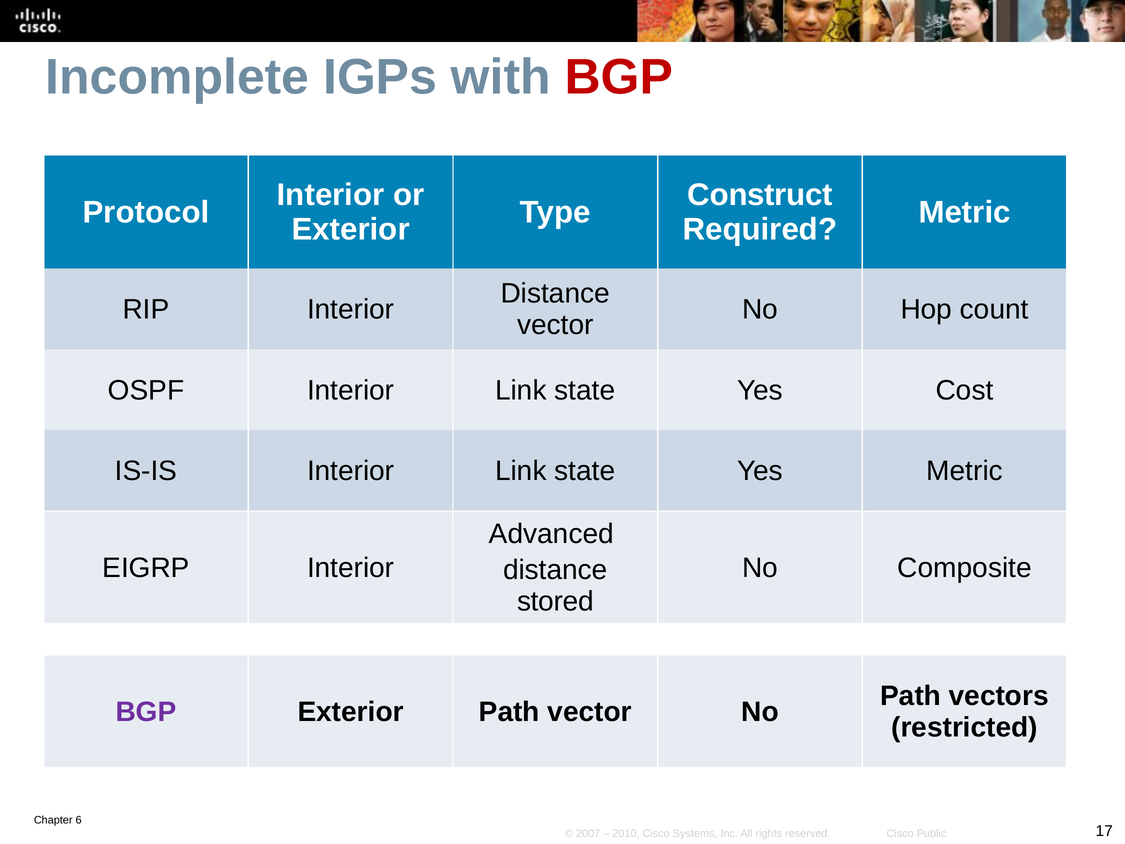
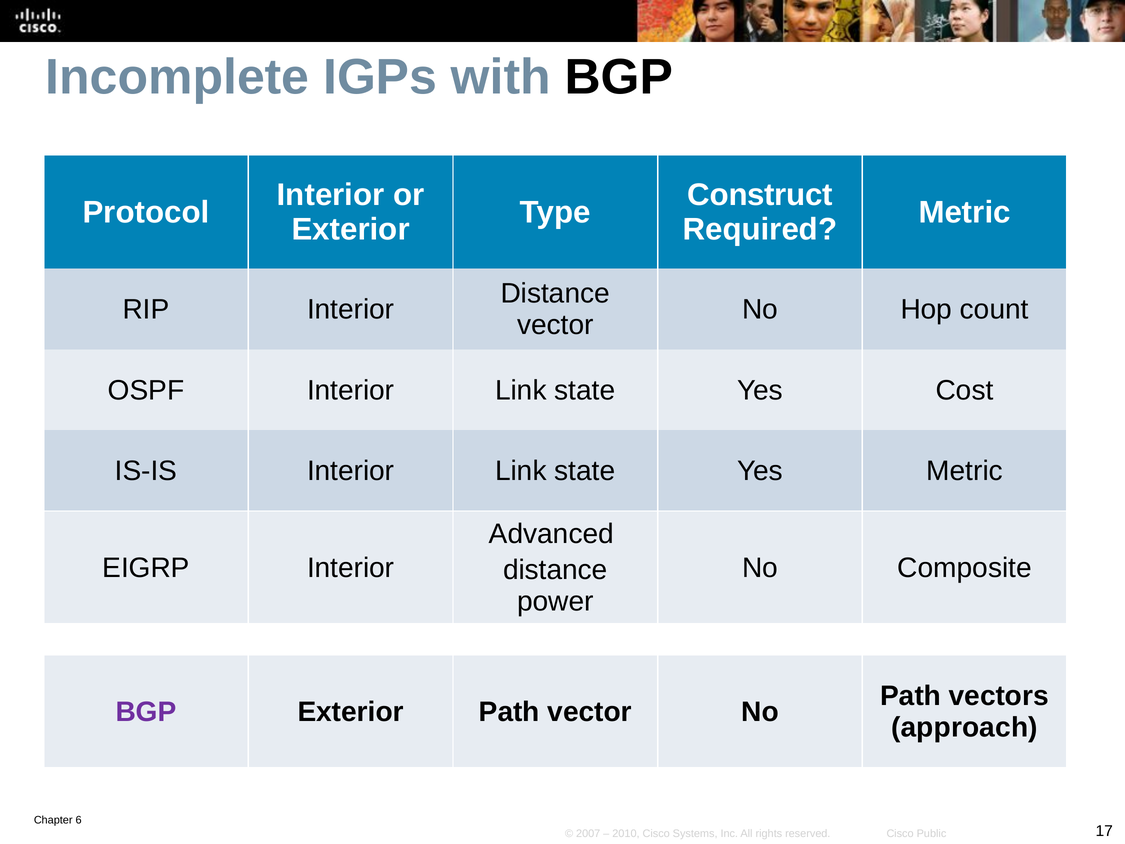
BGP colour: red -> black (619, 77)
stored: stored -> power (555, 601)
restricted: restricted -> approach (964, 727)
